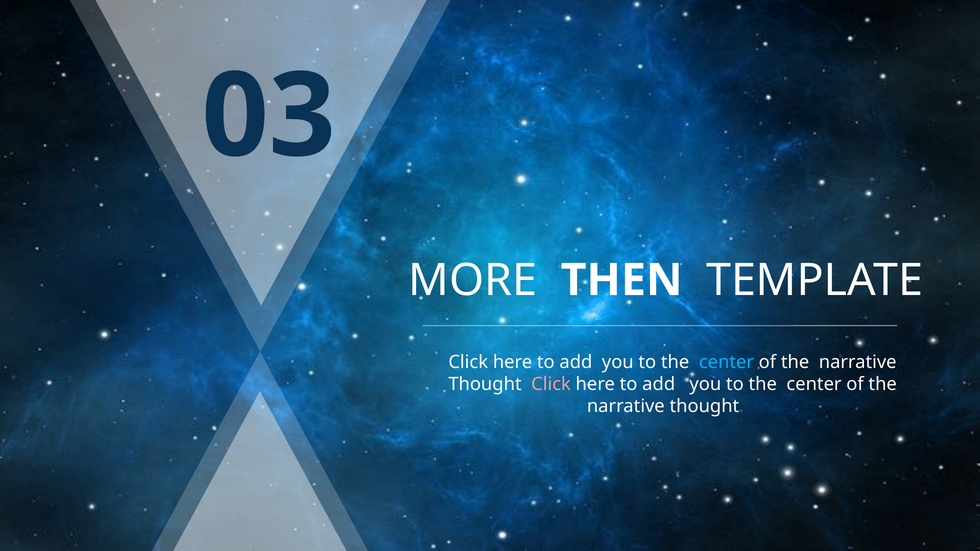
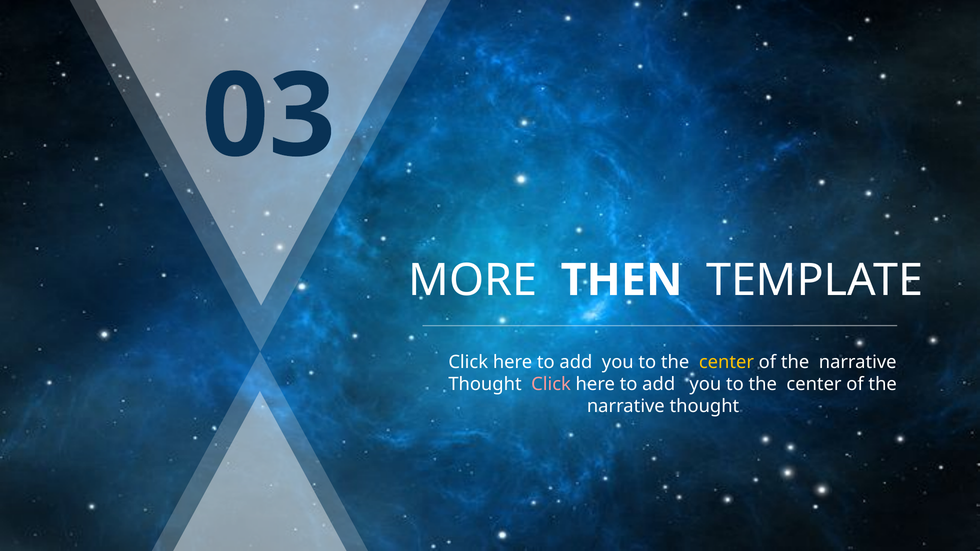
center colour: light blue -> yellow (726, 362)
